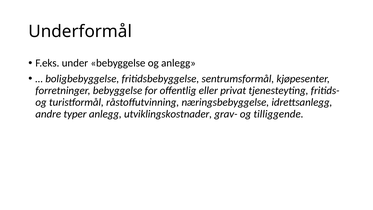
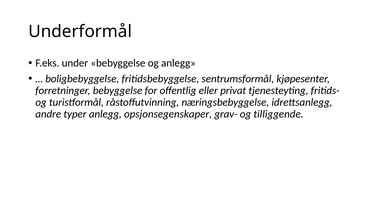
utviklingskostnader: utviklingskostnader -> opsjonsegenskaper (168, 114)
